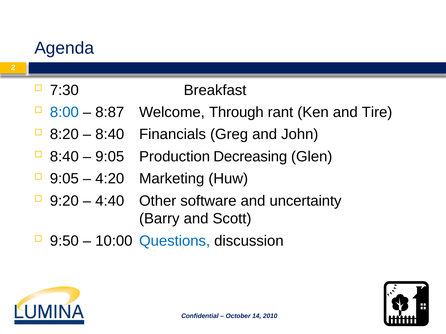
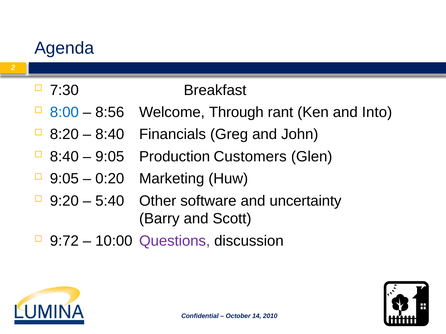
8:87: 8:87 -> 8:56 (110, 112)
Tire: Tire -> Into (377, 112)
Decreasing: Decreasing -> Customers (250, 157)
4:20: 4:20 -> 0:20 (110, 179)
4:40: 4:40 -> 5:40 (110, 201)
9:50: 9:50 -> 9:72 (64, 241)
Questions colour: blue -> purple (175, 241)
